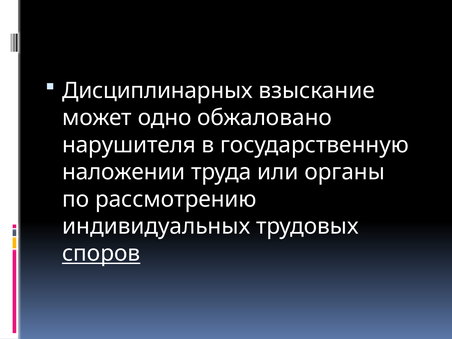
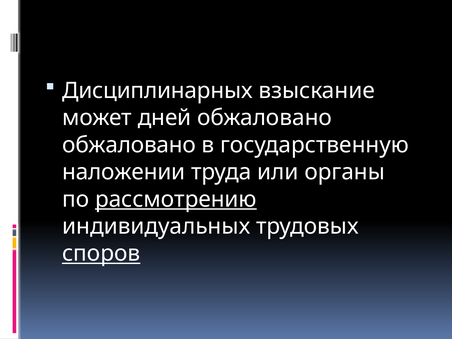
одно: одно -> дней (165, 118)
нарушителя: нарушителя -> обжаловано (129, 145)
рассмотрению underline: none -> present (176, 199)
